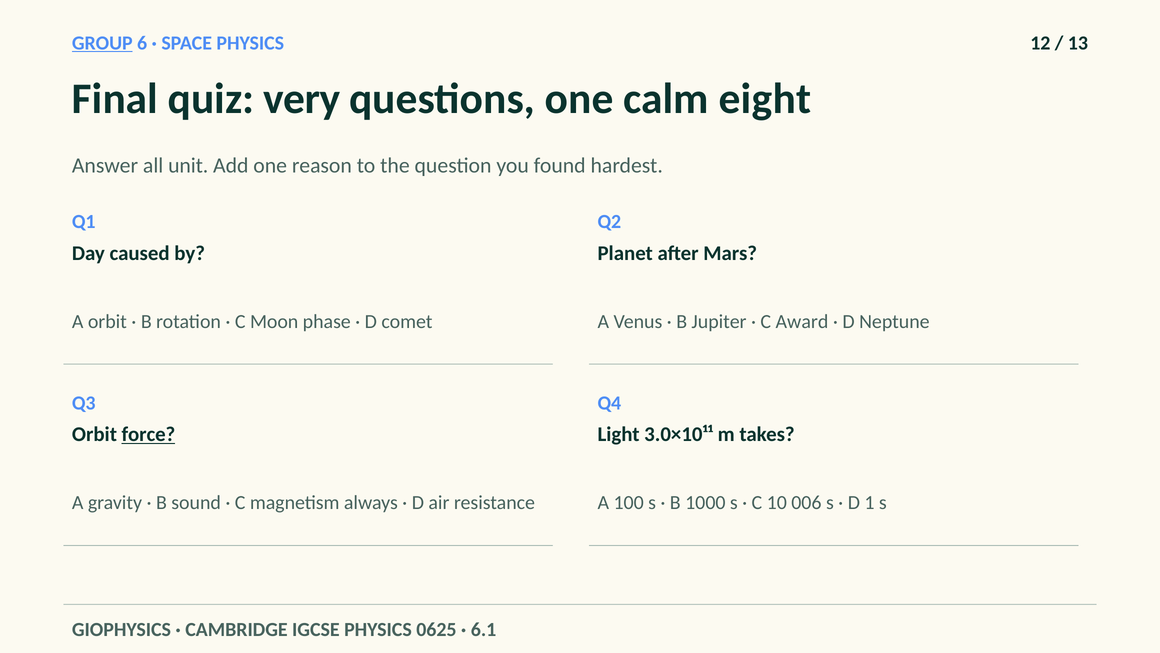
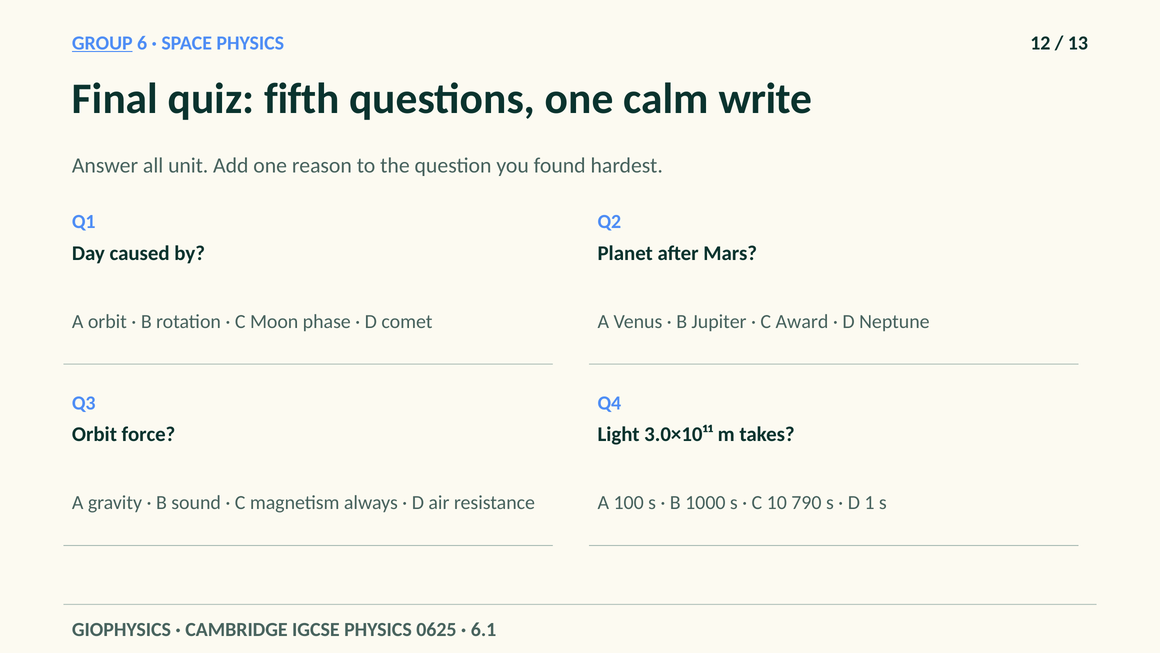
very: very -> fifth (302, 99)
eight: eight -> write (765, 99)
force underline: present -> none (148, 434)
006: 006 -> 790 (806, 502)
